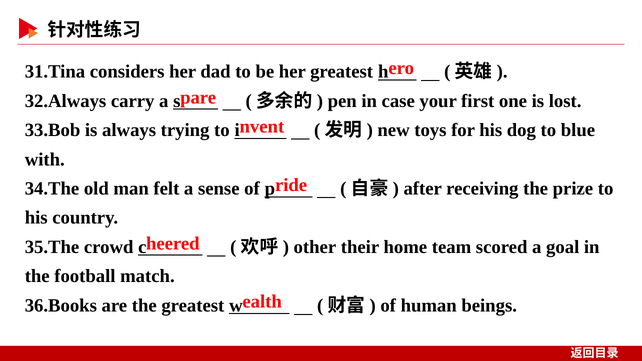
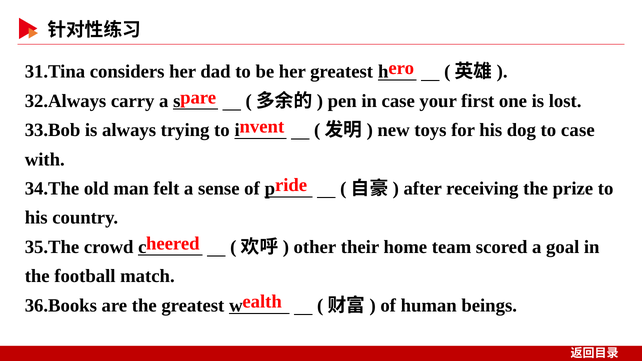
to blue: blue -> case (578, 130)
